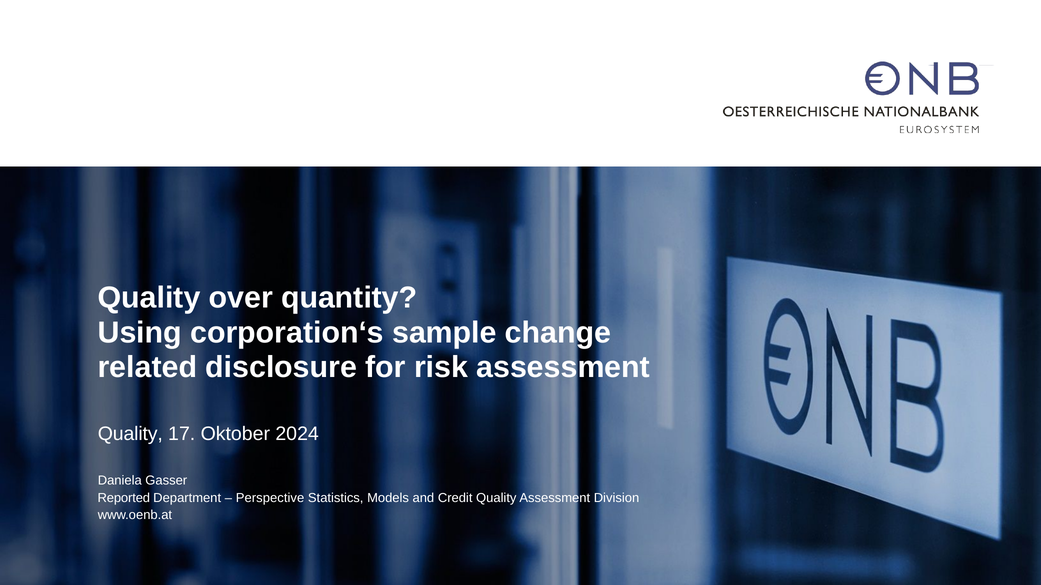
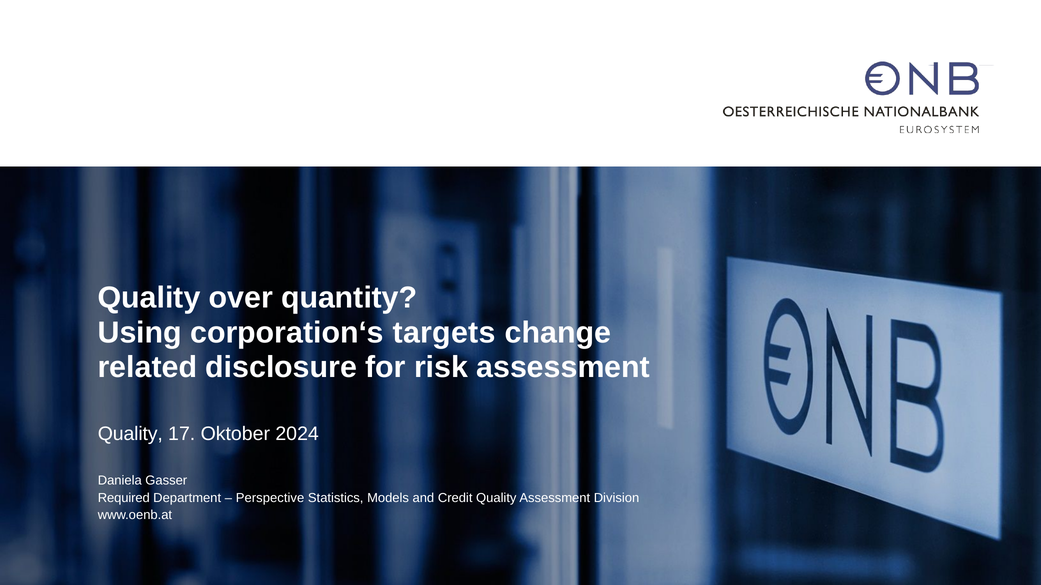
sample: sample -> targets (444, 333)
Reported: Reported -> Required (124, 498)
